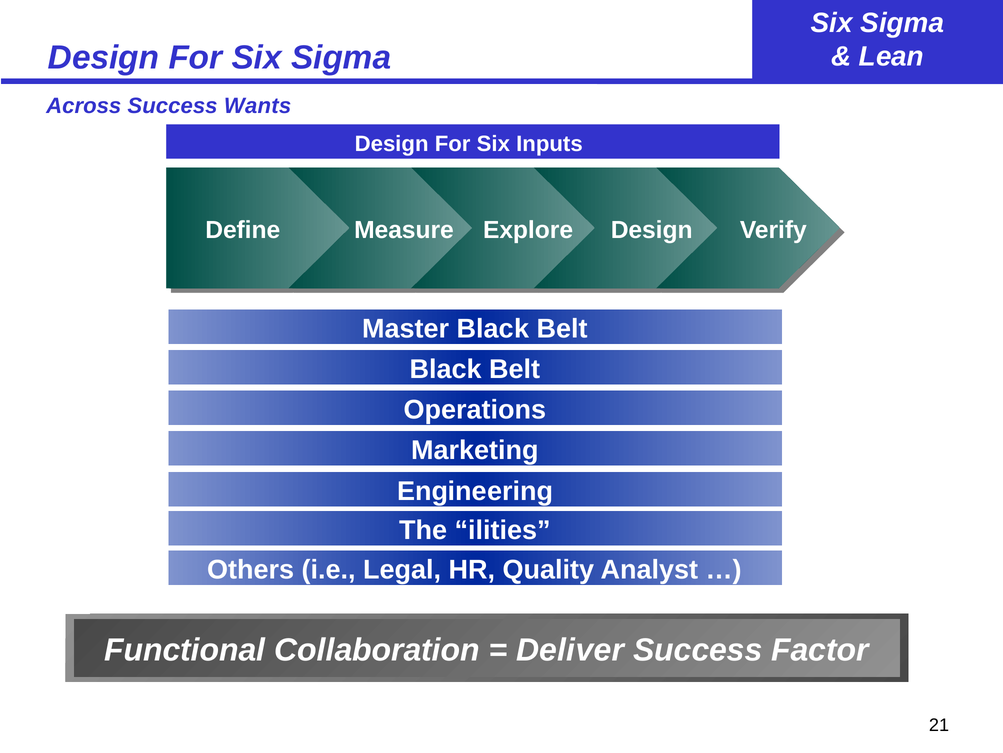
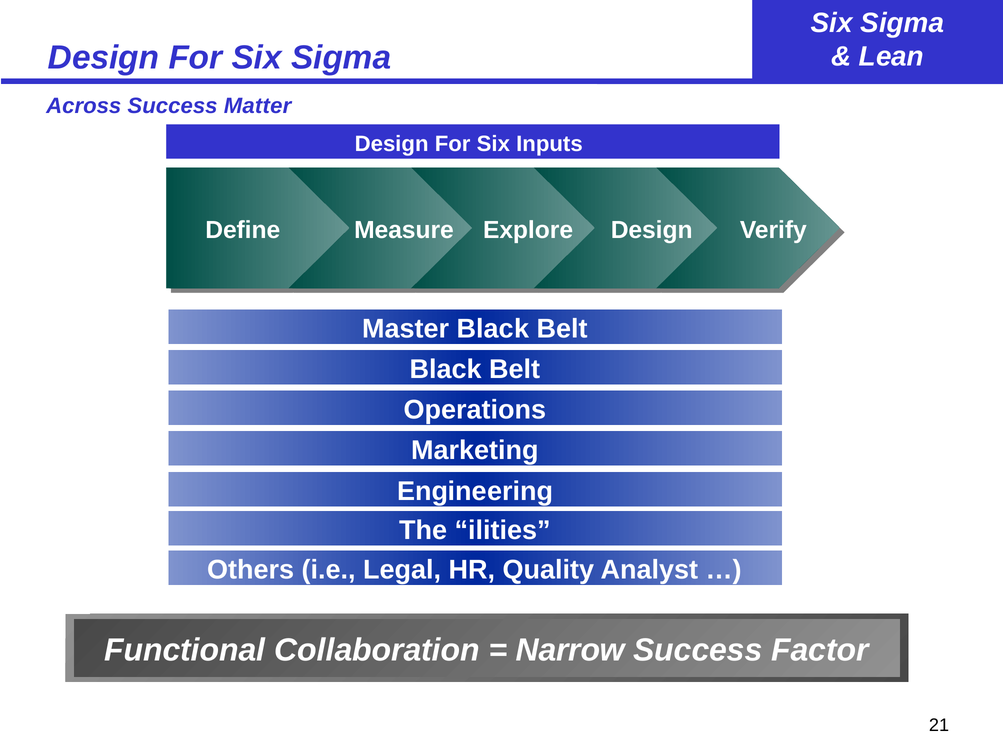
Wants: Wants -> Matter (258, 106)
Deliver: Deliver -> Narrow (570, 649)
